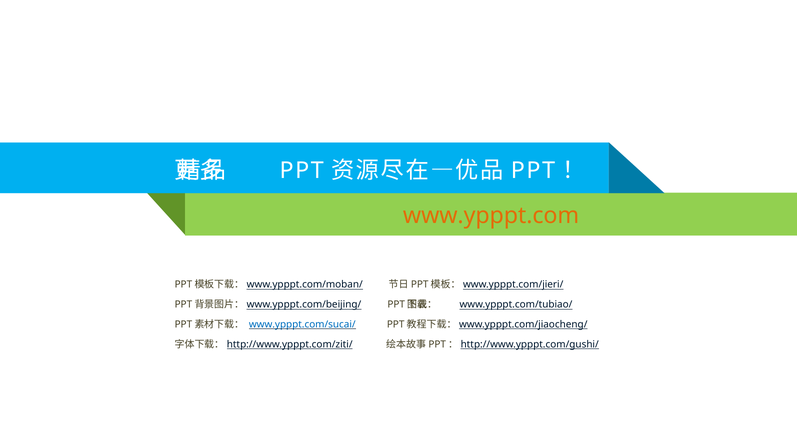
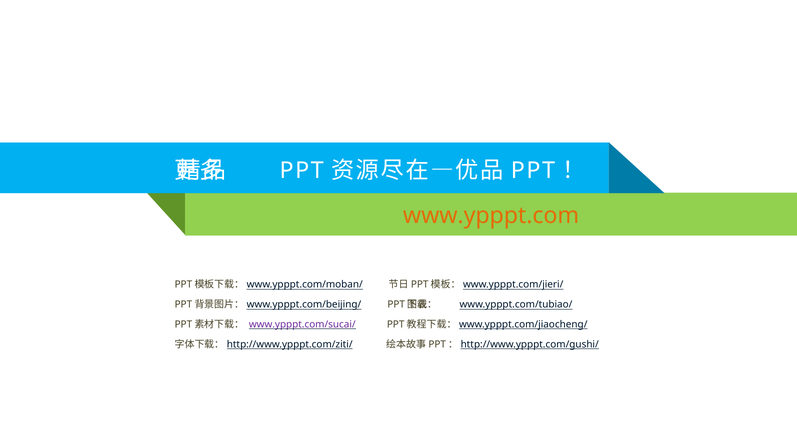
www.ypppt.com/sucai/ colour: blue -> purple (302, 325)
